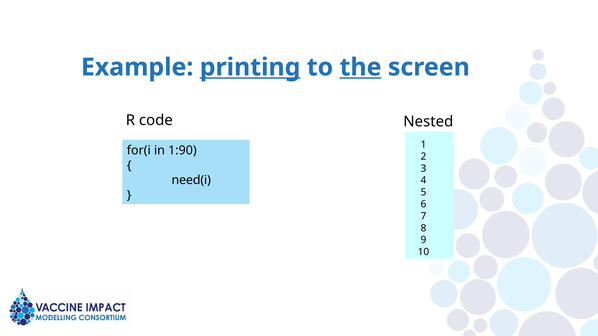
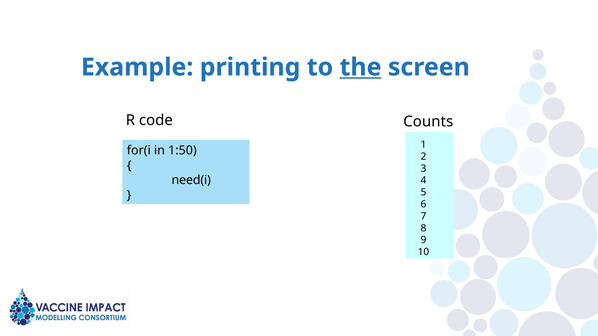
printing underline: present -> none (250, 67)
Nested: Nested -> Counts (428, 122)
1:90: 1:90 -> 1:50 (182, 151)
